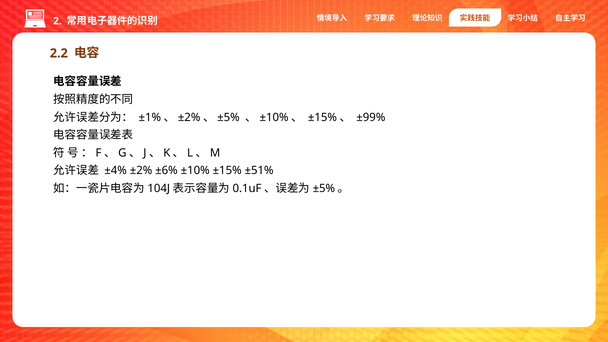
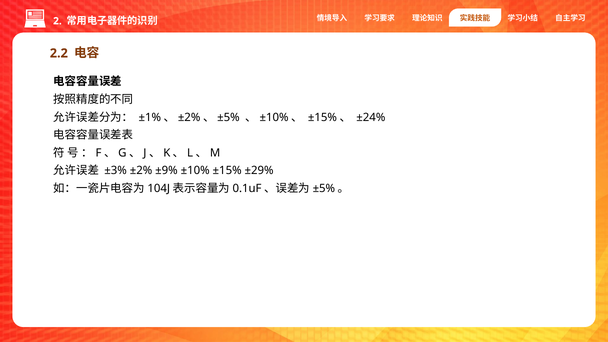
±99%: ±99% -> ±24% (371, 117)
±4%: ±4% -> ±3% (116, 171)
±6%: ±6% -> ±9% (166, 171)
±51%: ±51% -> ±29% (259, 171)
